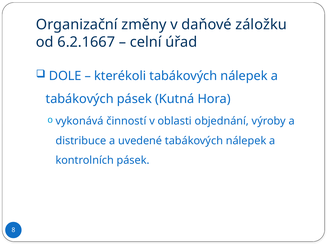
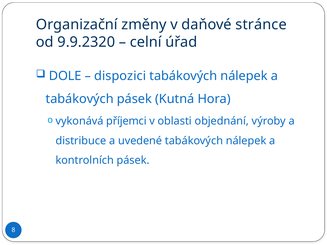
záložku: záložku -> stránce (261, 25)
6.2.1667: 6.2.1667 -> 9.9.2320 (86, 42)
kterékoli: kterékoli -> dispozici (120, 76)
činností: činností -> příjemci (126, 121)
